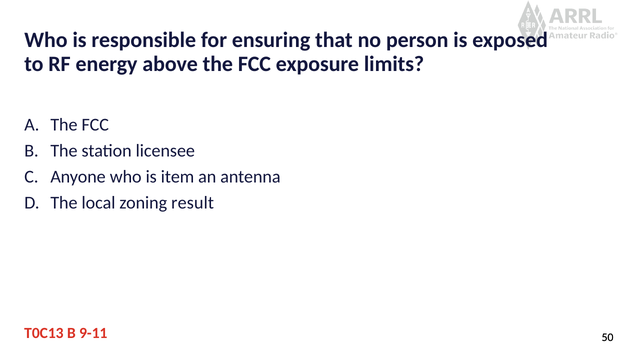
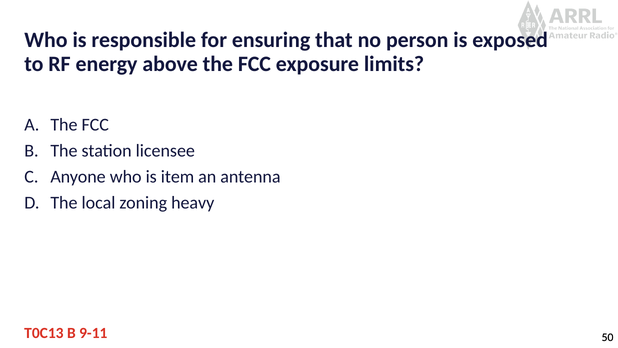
result: result -> heavy (193, 203)
